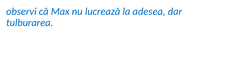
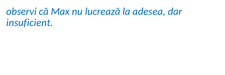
tulburarea: tulburarea -> insuficient (30, 23)
